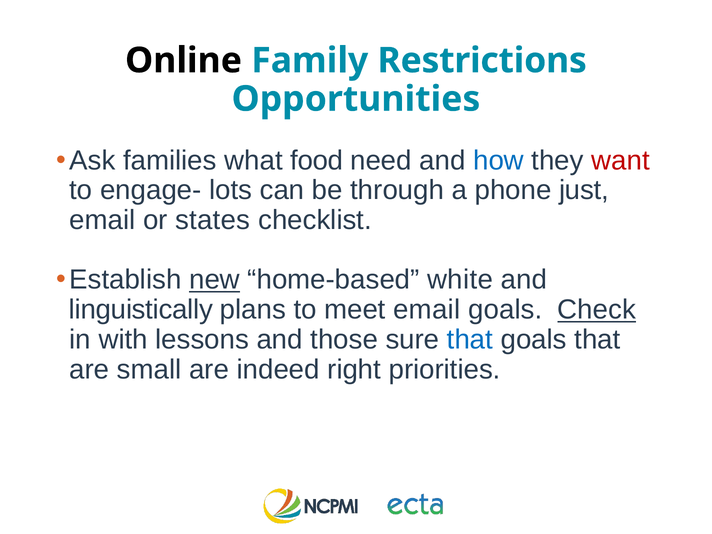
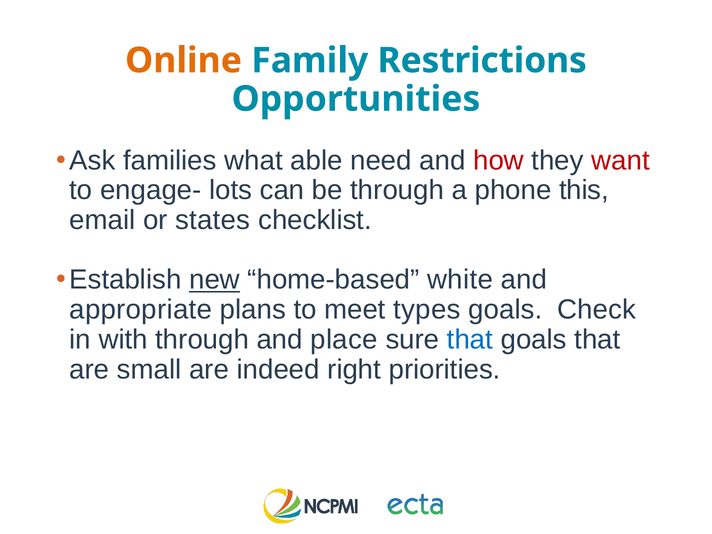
Online colour: black -> orange (184, 61)
food: food -> able (316, 160)
how colour: blue -> red (499, 160)
just: just -> this (584, 190)
linguistically: linguistically -> appropriate (141, 310)
meet email: email -> types (427, 310)
Check underline: present -> none (597, 310)
with lessons: lessons -> through (202, 340)
those: those -> place (344, 340)
